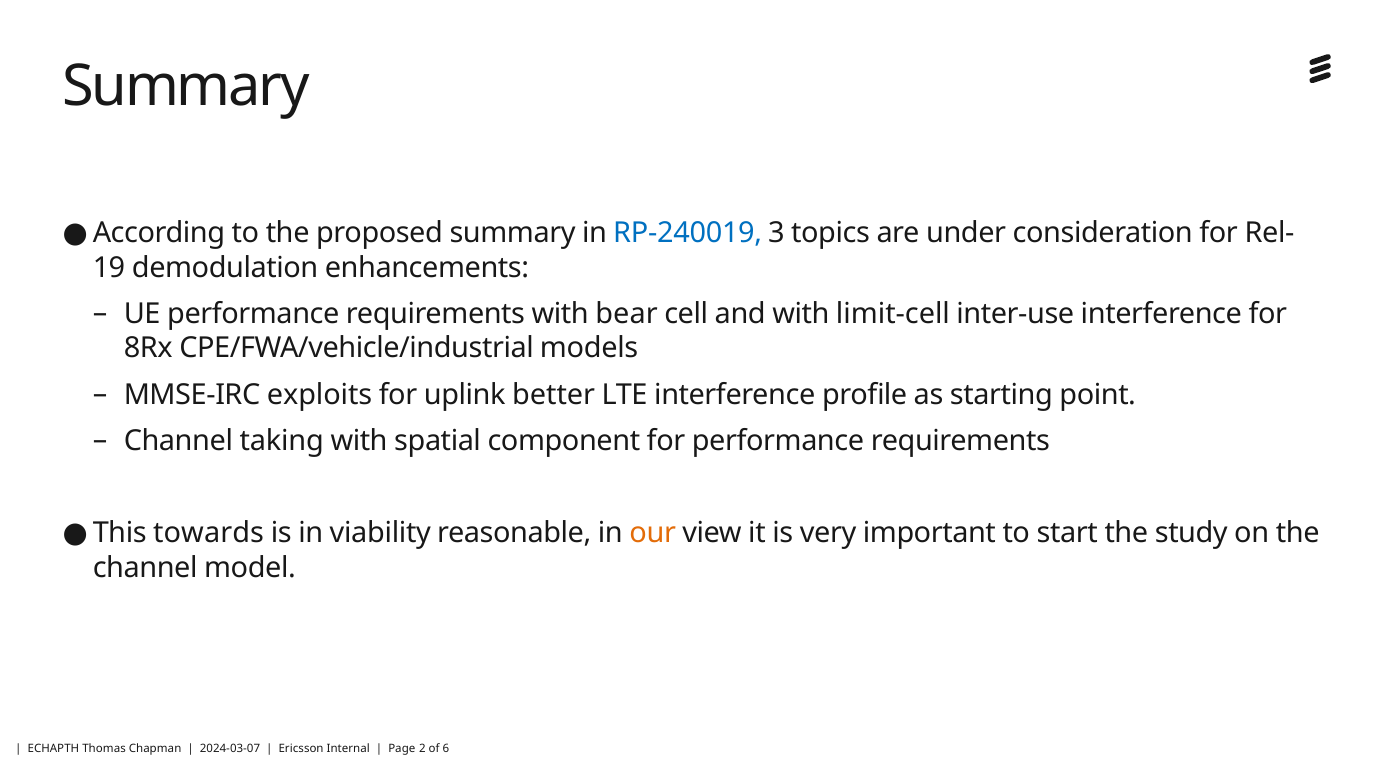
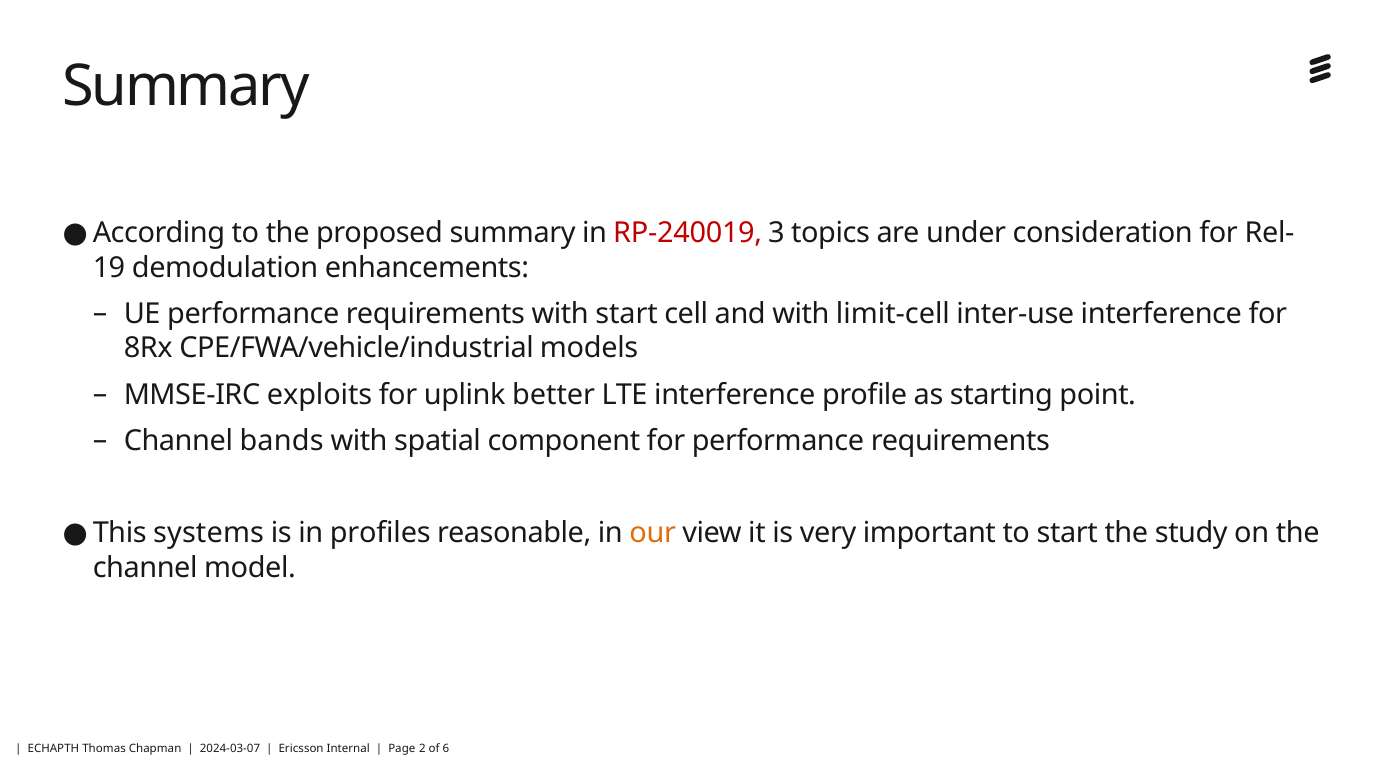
RP-240019 colour: blue -> red (688, 233)
with bear: bear -> start (627, 314)
taking: taking -> bands (282, 441)
towards: towards -> systems (209, 533)
viability: viability -> profiles (380, 533)
